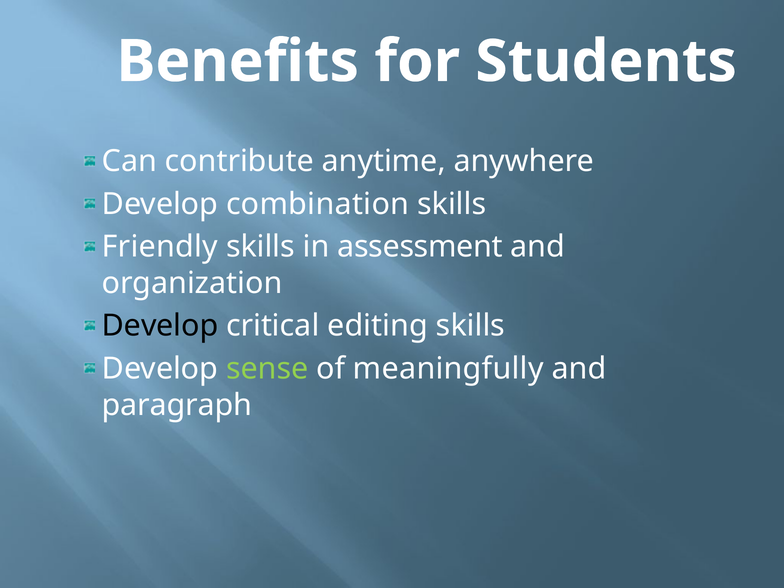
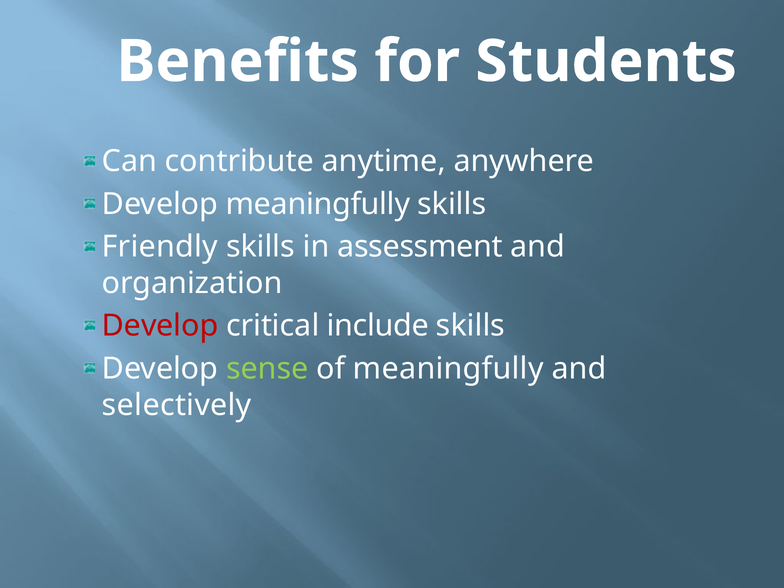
Develop combination: combination -> meaningfully (318, 204)
Develop colour: black -> red (160, 326)
editing: editing -> include (378, 326)
paragraph: paragraph -> selectively (177, 405)
